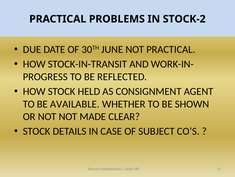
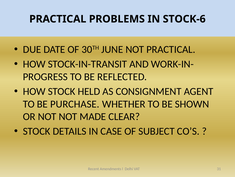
STOCK-2: STOCK-2 -> STOCK-6 (184, 19)
AVAILABLE: AVAILABLE -> PURCHASE (75, 104)
